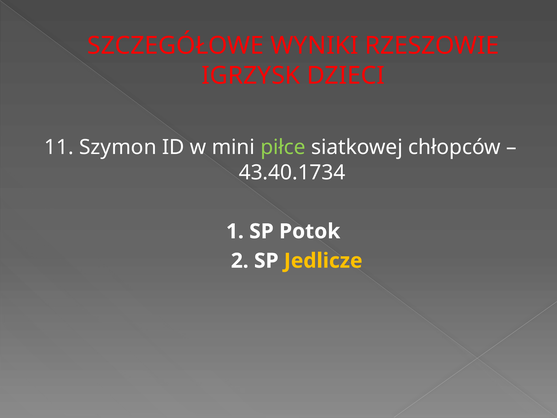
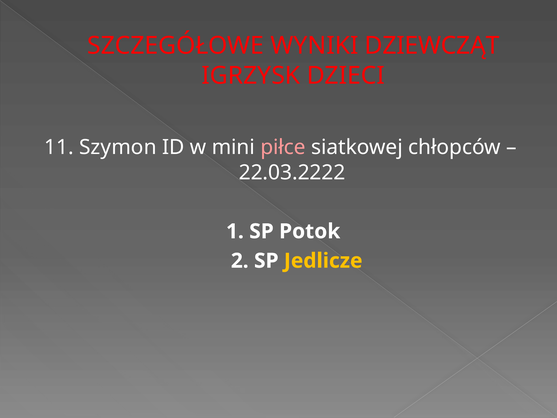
RZESZOWIE: RZESZOWIE -> DZIEWCZĄT (432, 46)
piłce colour: light green -> pink (283, 147)
43.40.1734: 43.40.1734 -> 22.03.2222 (292, 172)
